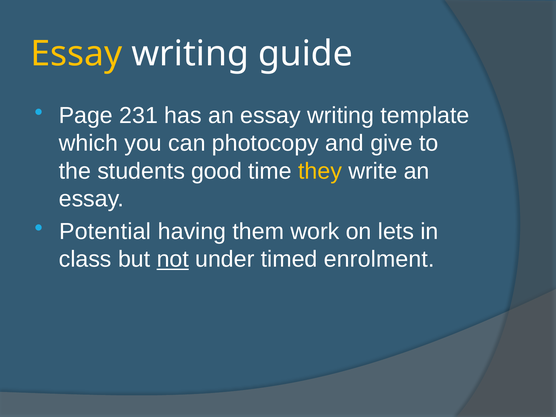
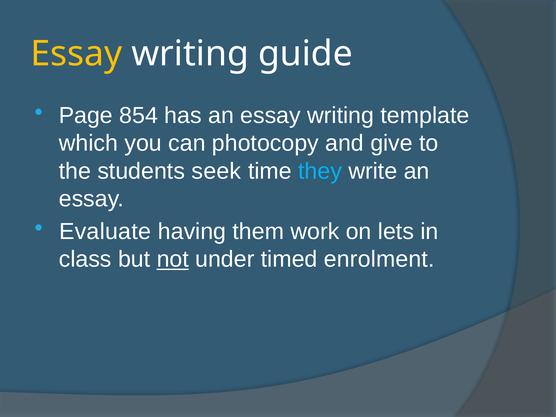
231: 231 -> 854 (139, 116)
good: good -> seek (216, 171)
they colour: yellow -> light blue (320, 171)
Potential: Potential -> Evaluate (105, 231)
